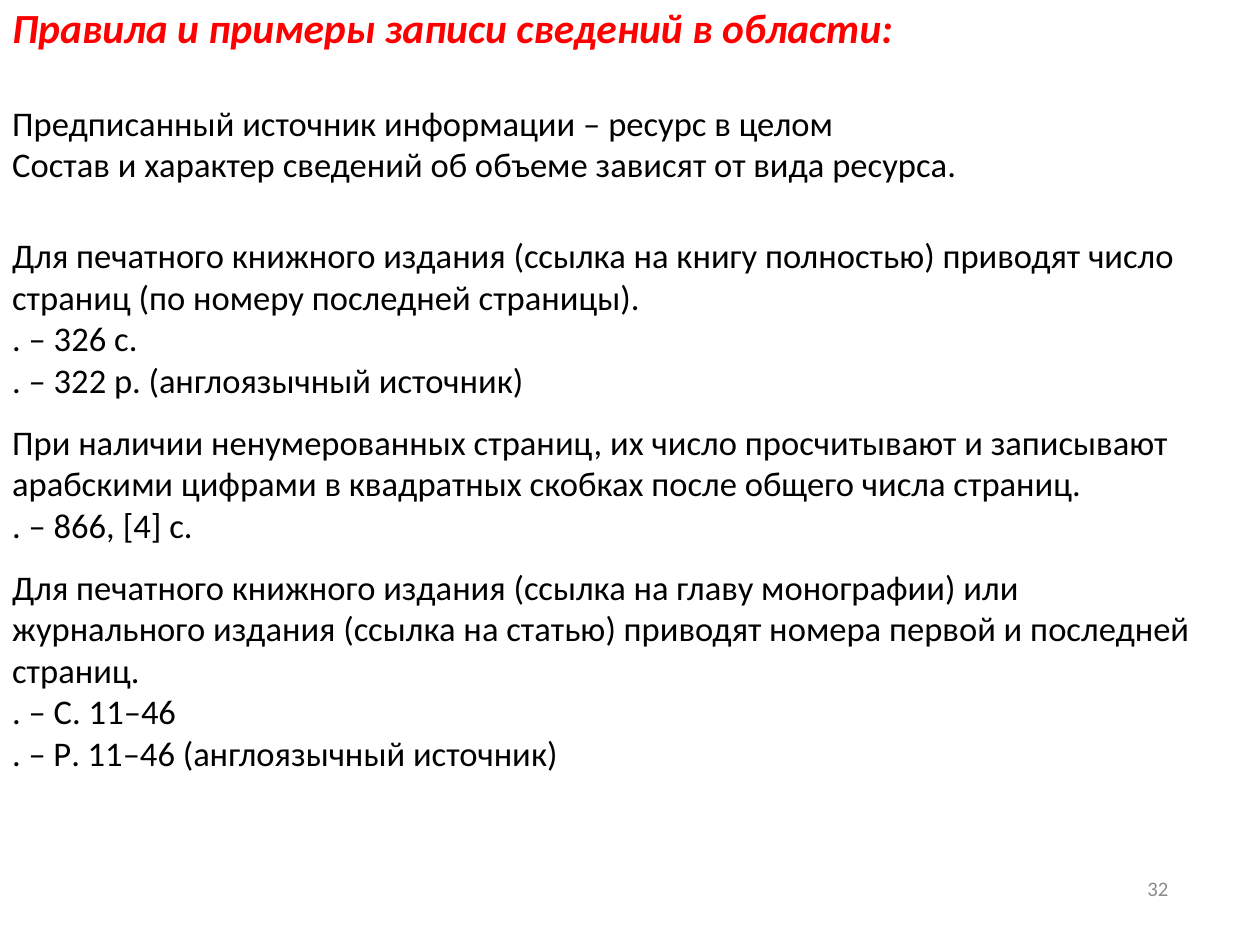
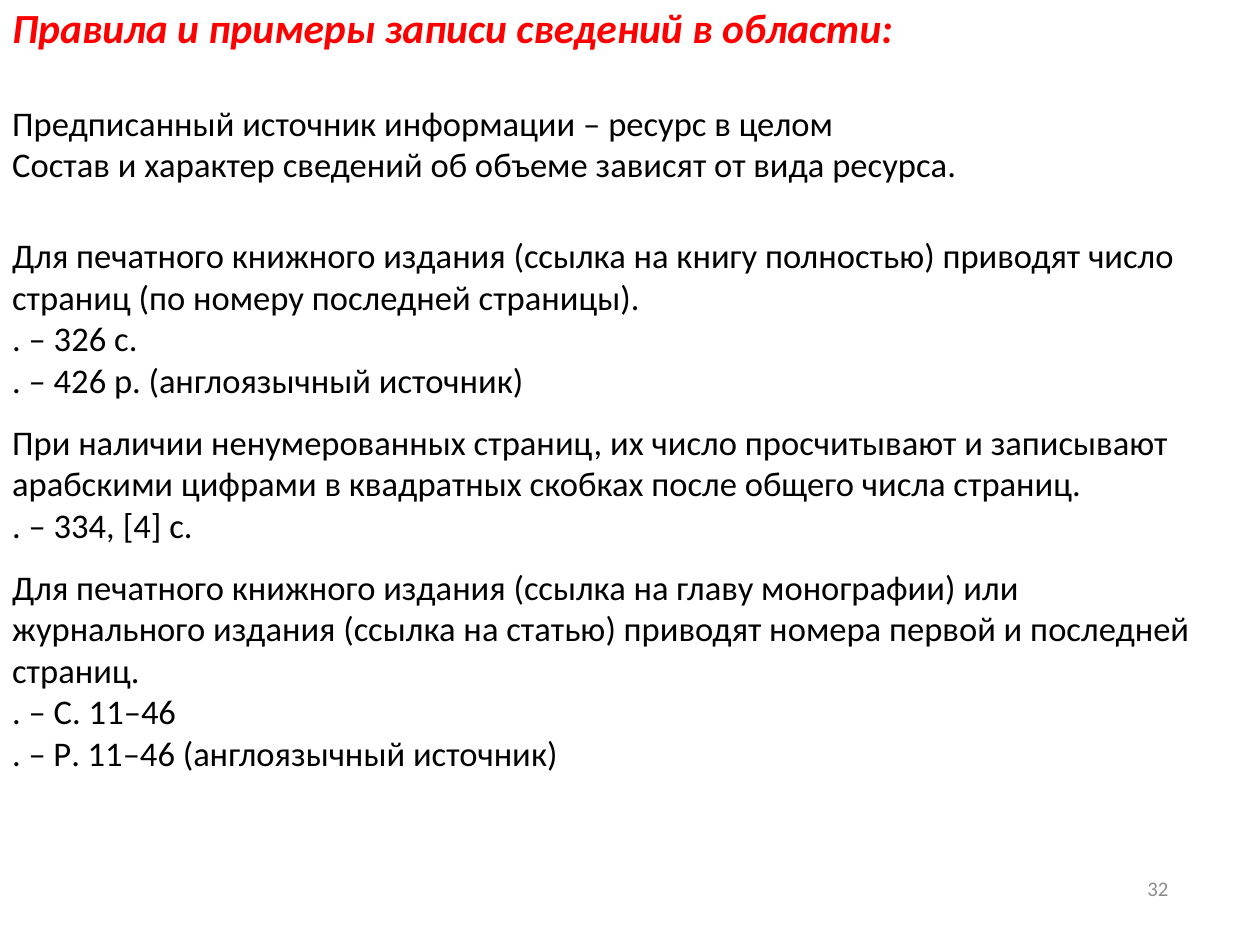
322: 322 -> 426 (80, 382)
866: 866 -> 334 (84, 527)
